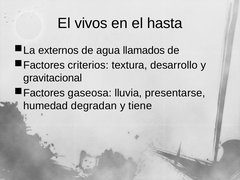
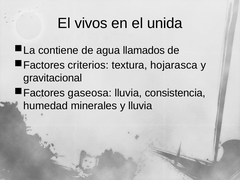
hasta: hasta -> unida (165, 23)
externos: externos -> contiene (58, 50)
desarrollo: desarrollo -> hojarasca (174, 65)
presentarse: presentarse -> consistencia (175, 93)
degradan: degradan -> minerales (94, 106)
y tiene: tiene -> lluvia (140, 106)
